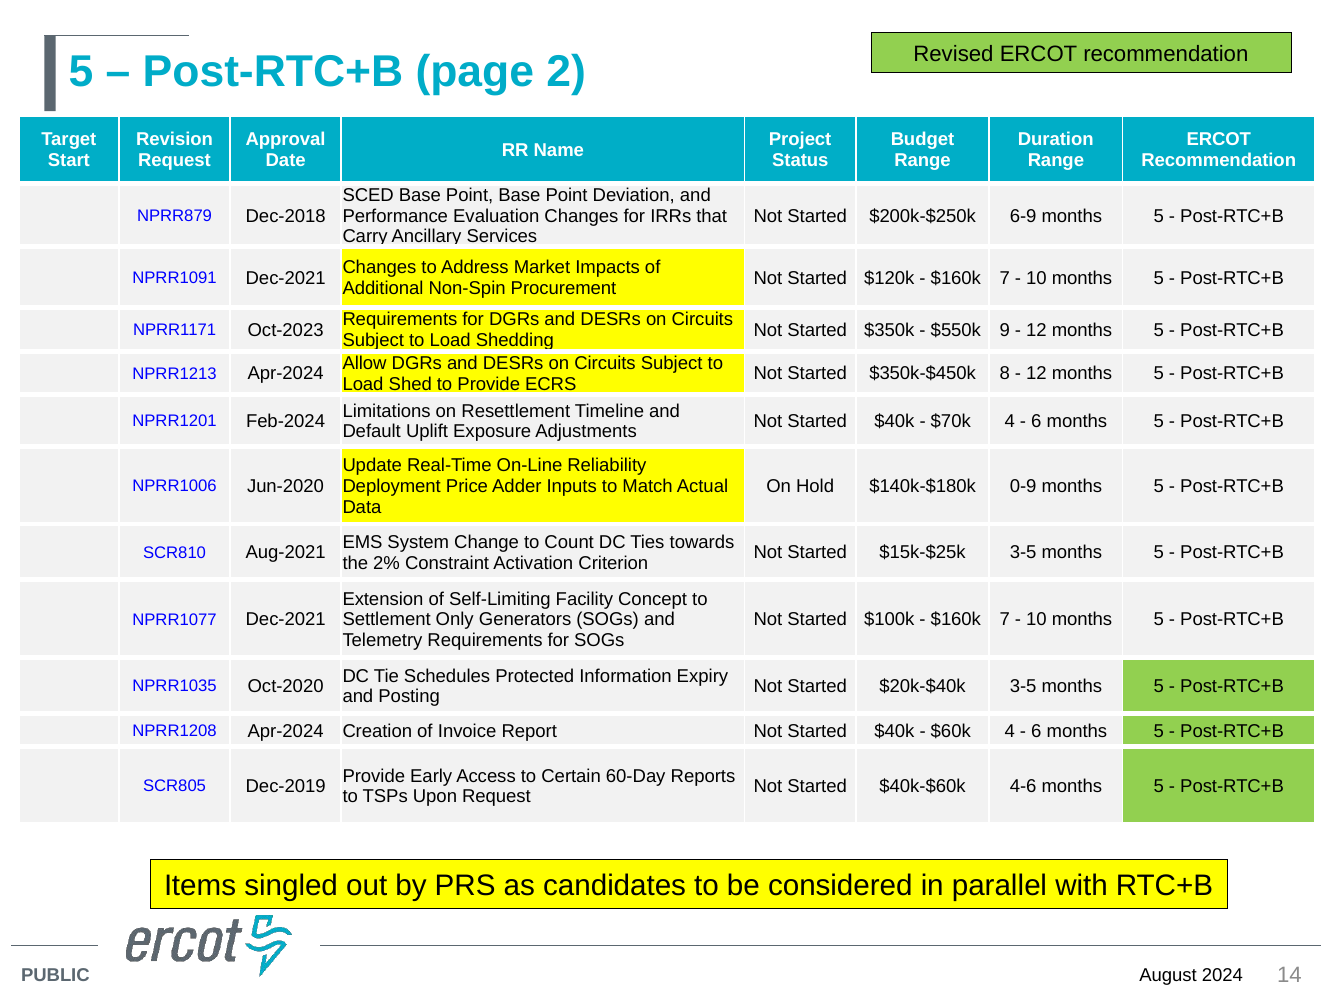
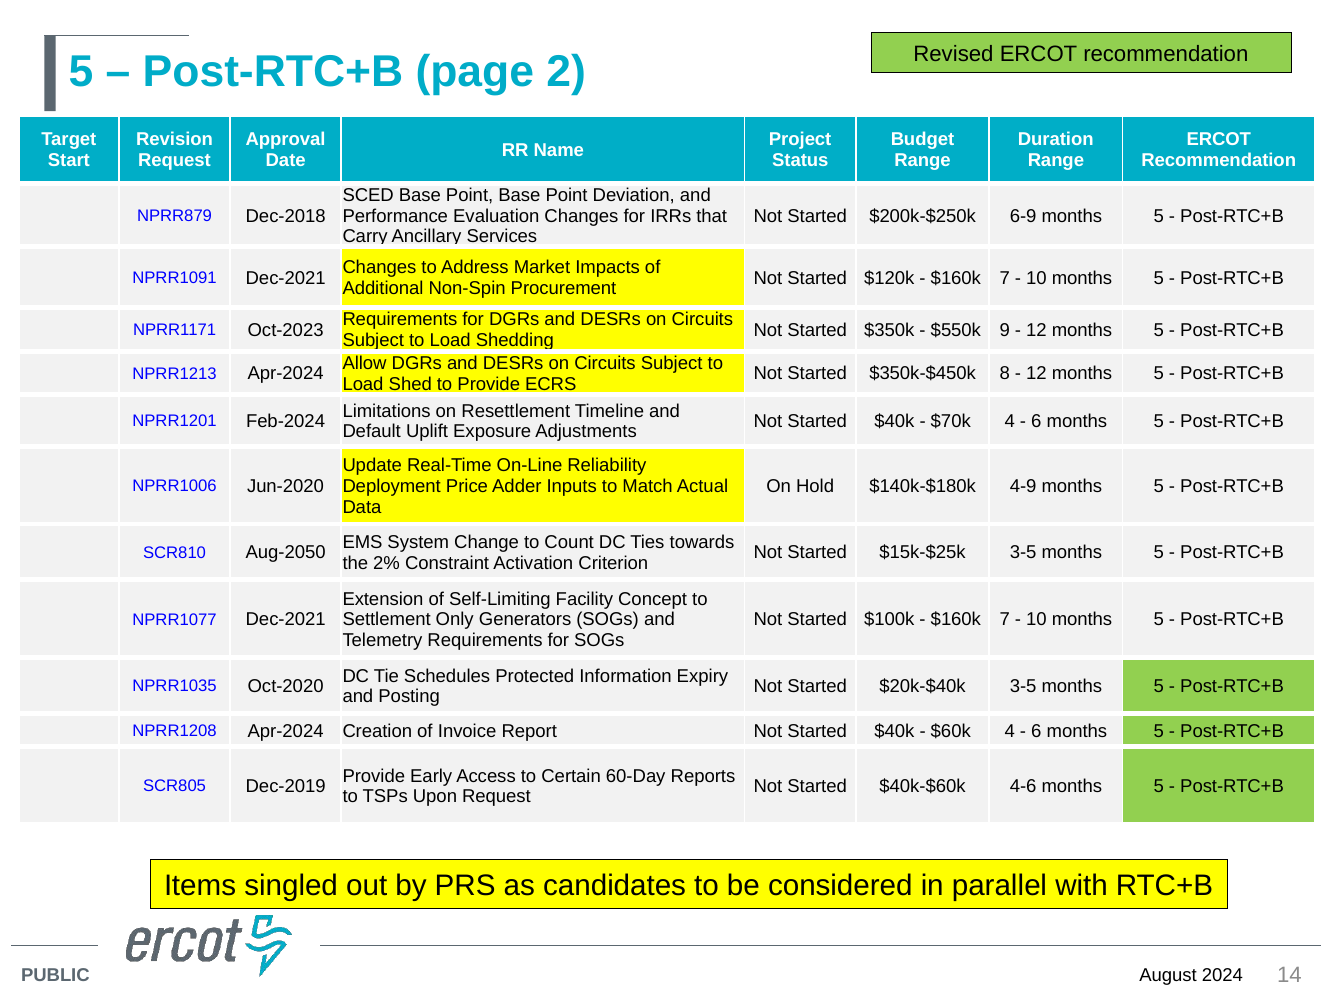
0-9: 0-9 -> 4-9 (1023, 486)
Aug-2021: Aug-2021 -> Aug-2050 (286, 553)
